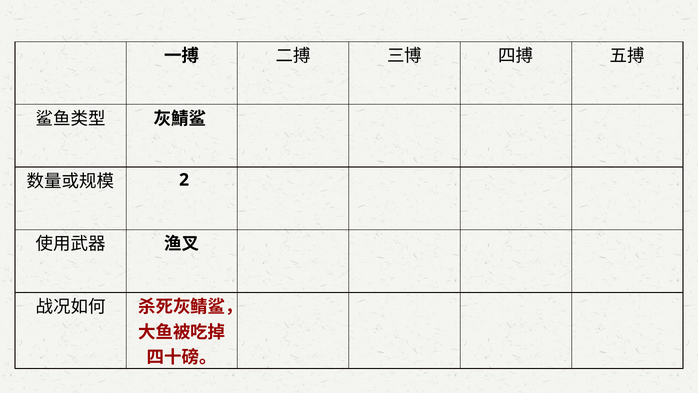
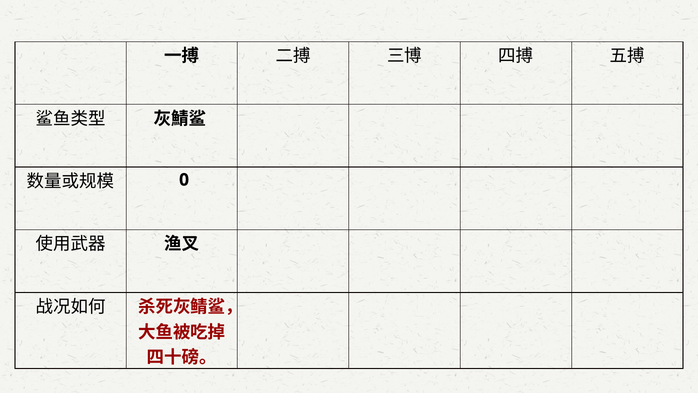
2: 2 -> 0 (184, 180)
